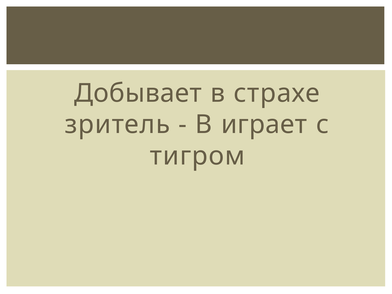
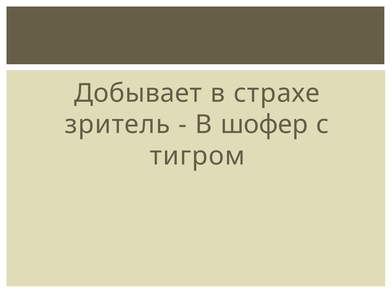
играет: играет -> шофер (264, 125)
